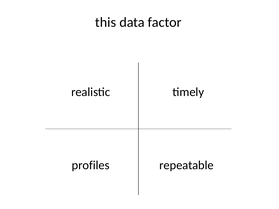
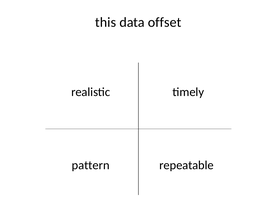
factor: factor -> offset (165, 22)
profiles: profiles -> pattern (91, 165)
